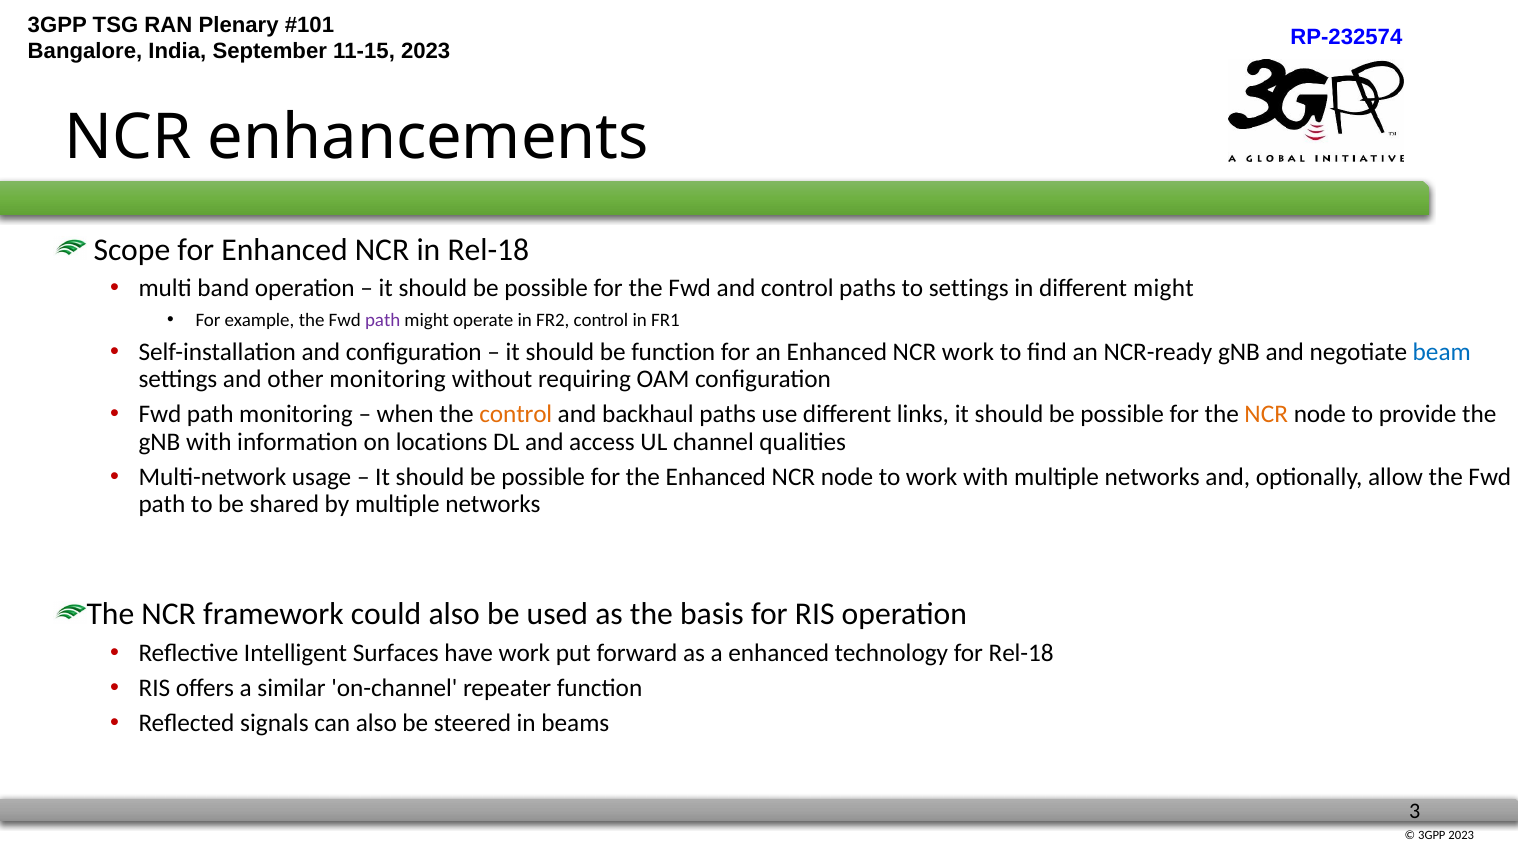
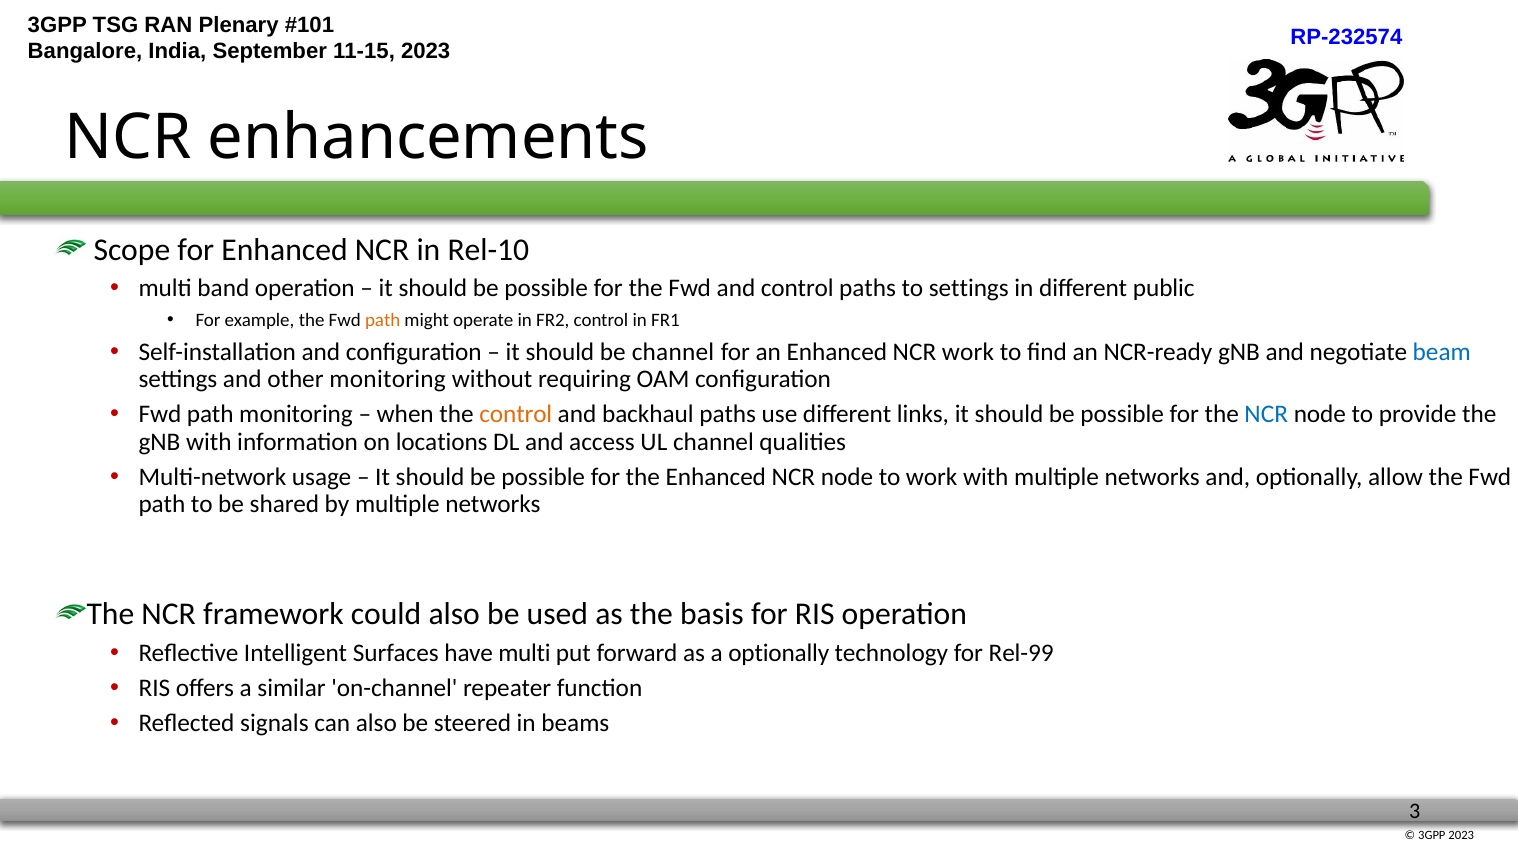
in Rel-18: Rel-18 -> Rel-10 (488, 250)
different might: might -> public (1164, 288)
path colour: purple -> orange (383, 320)
be function: function -> channel (673, 352)
NCR colour: orange -> blue (1266, 414)
have work: work -> multi (524, 653)
a enhanced: enhanced -> optionally (779, 653)
for Rel-18: Rel-18 -> Rel-99 (1021, 653)
